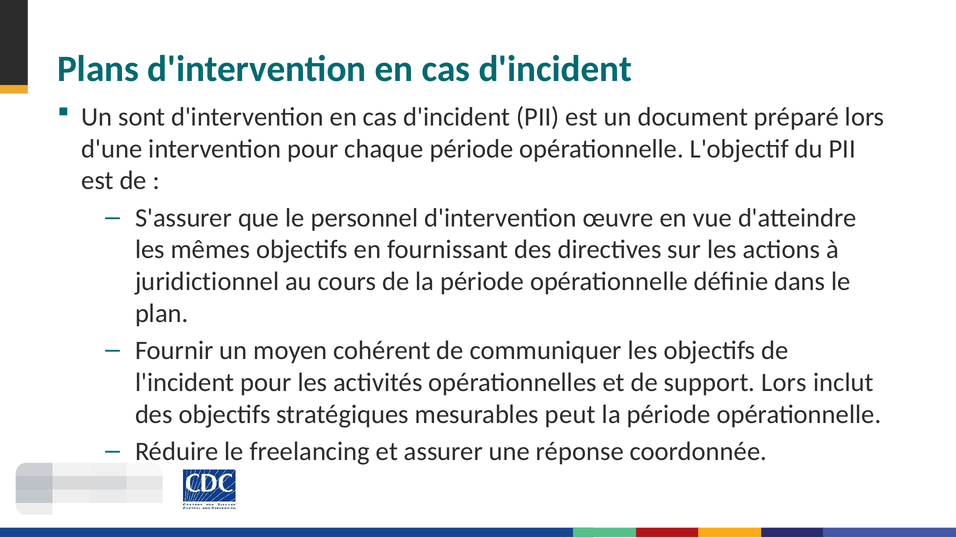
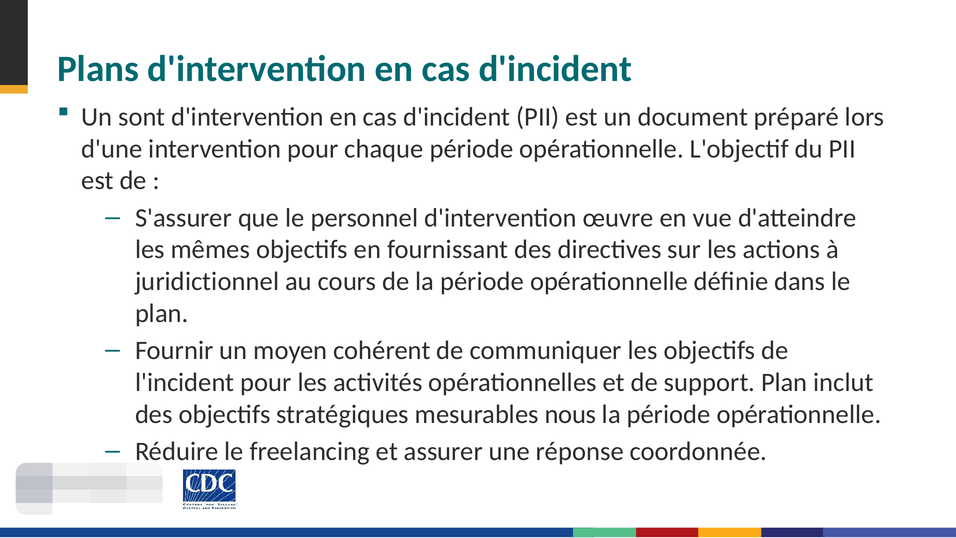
support Lors: Lors -> Plan (784, 382)
peut: peut -> nous (570, 414)
